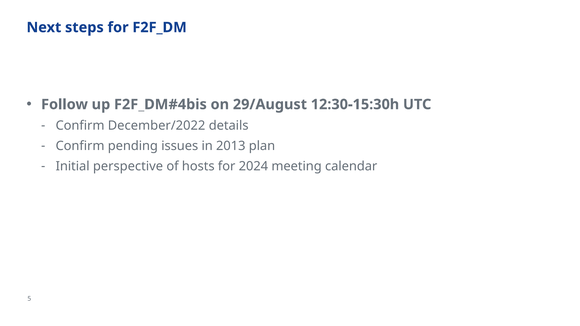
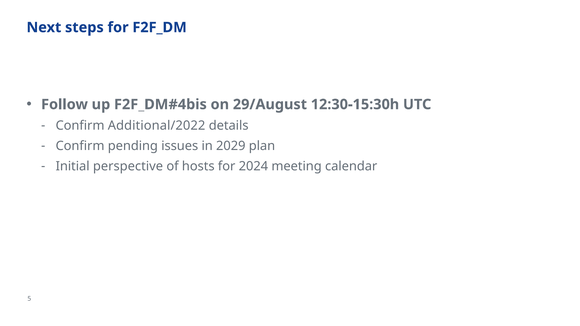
December/2022: December/2022 -> Additional/2022 (157, 126)
2013: 2013 -> 2029 (231, 146)
